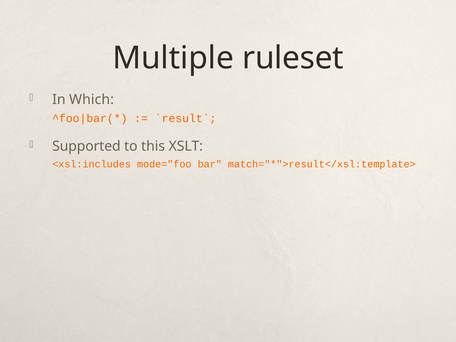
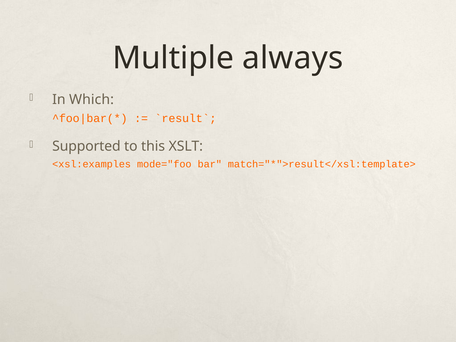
ruleset: ruleset -> always (293, 58)
<xsl:includes: <xsl:includes -> <xsl:examples (92, 164)
